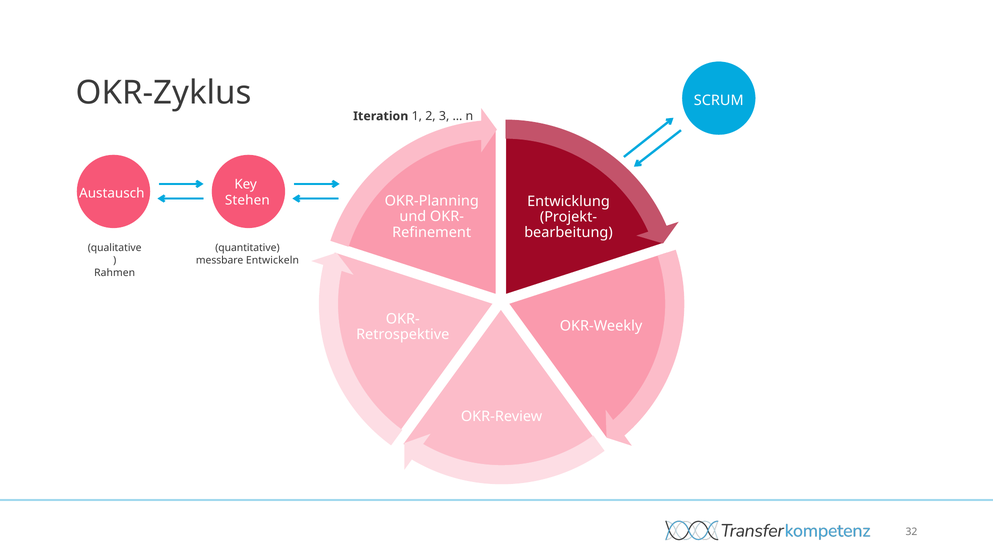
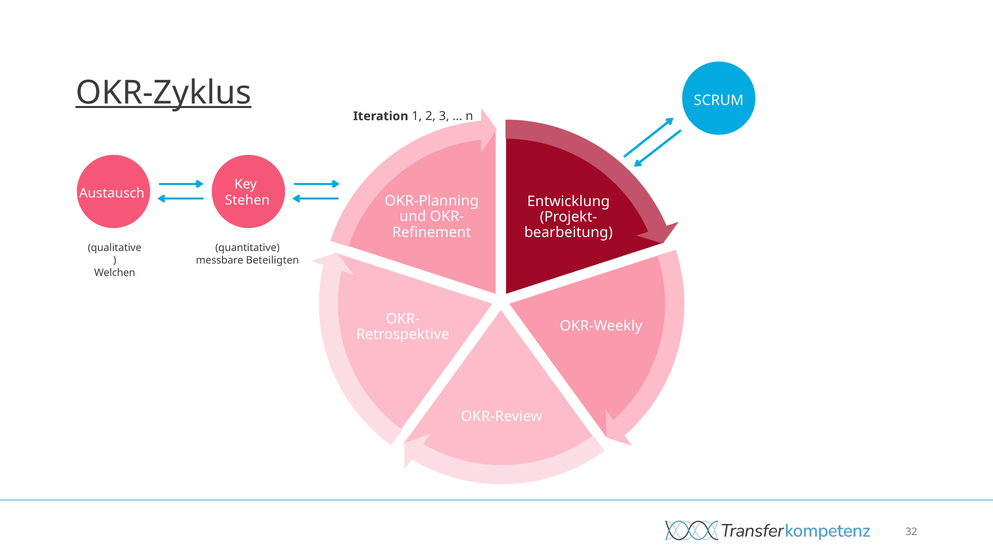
OKR-Zyklus underline: none -> present (164, 93)
Entwickeln: Entwickeln -> Beteiligten (272, 260)
Rahmen: Rahmen -> Welchen (115, 273)
